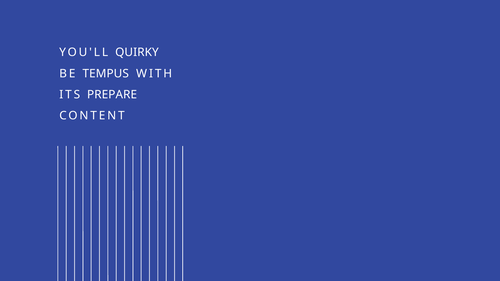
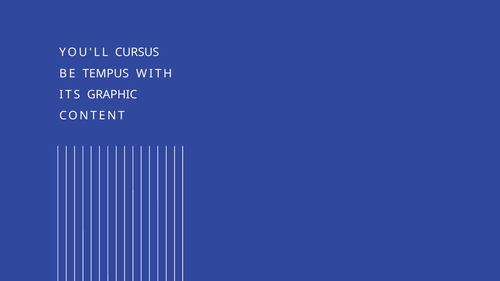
QUIRKY: QUIRKY -> CURSUS (137, 53)
PREPARE: PREPARE -> GRAPHIC (112, 95)
